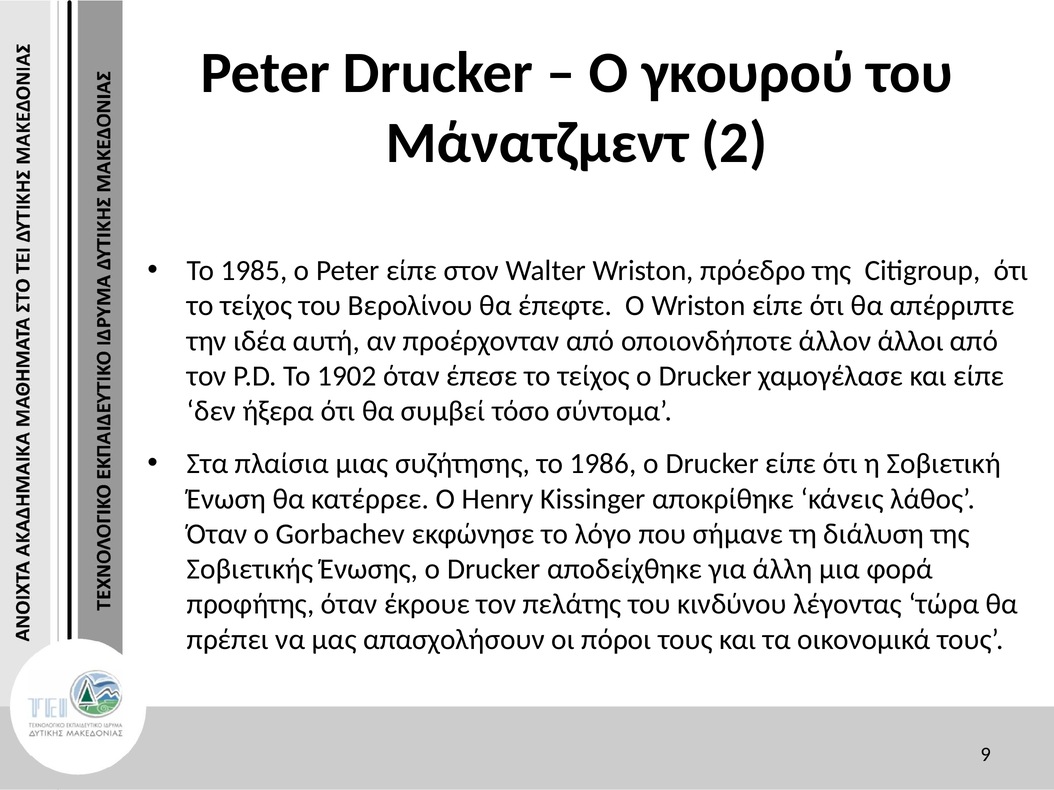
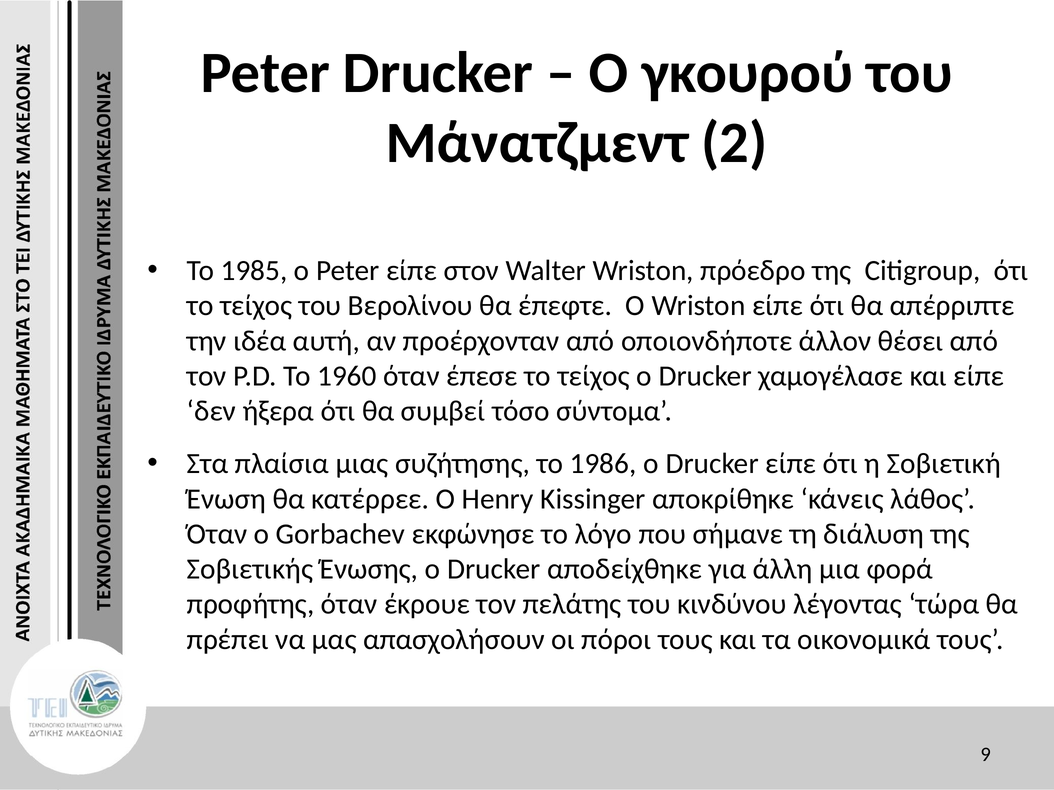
άλλοι: άλλοι -> θέσει (911, 341)
1902: 1902 -> 1960 (347, 376)
